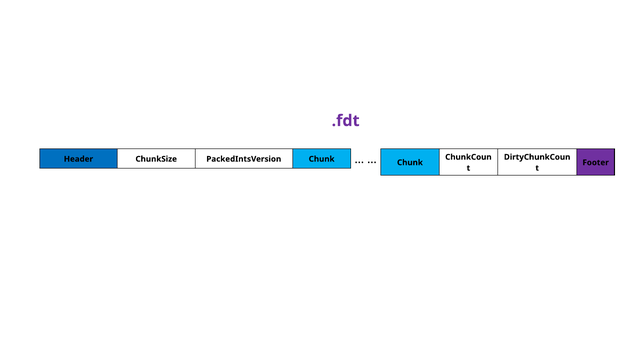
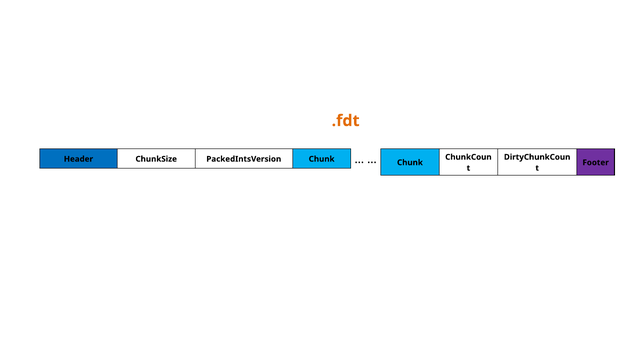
.fdt colour: purple -> orange (346, 121)
